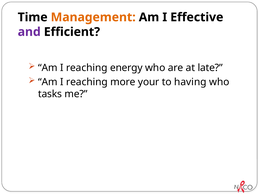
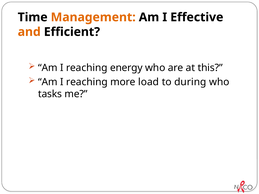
and colour: purple -> orange (29, 32)
late: late -> this (210, 68)
your: your -> load (149, 82)
having: having -> during (190, 82)
